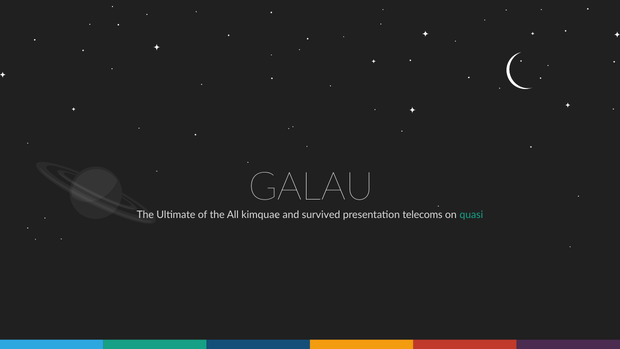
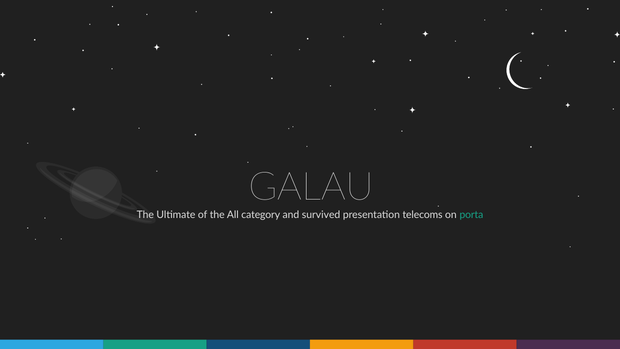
kimquae: kimquae -> category (261, 215)
quasi: quasi -> porta (471, 215)
